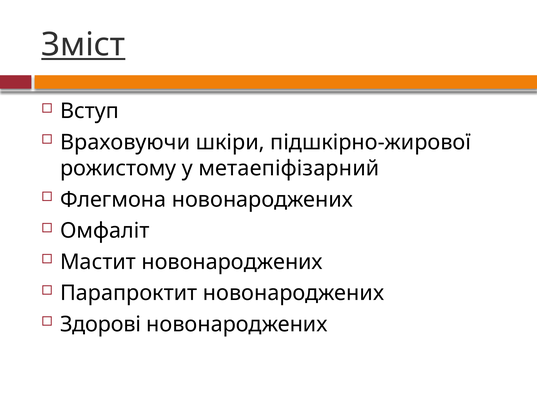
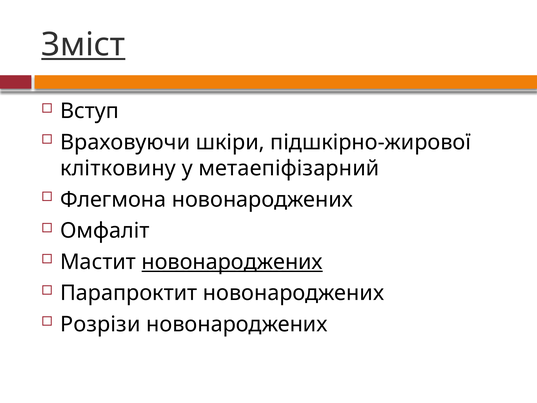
рожистому: рожистому -> клітковину (118, 168)
новонароджених underline: none -> present (232, 262)
Здорові: Здорові -> Розрізи (100, 324)
